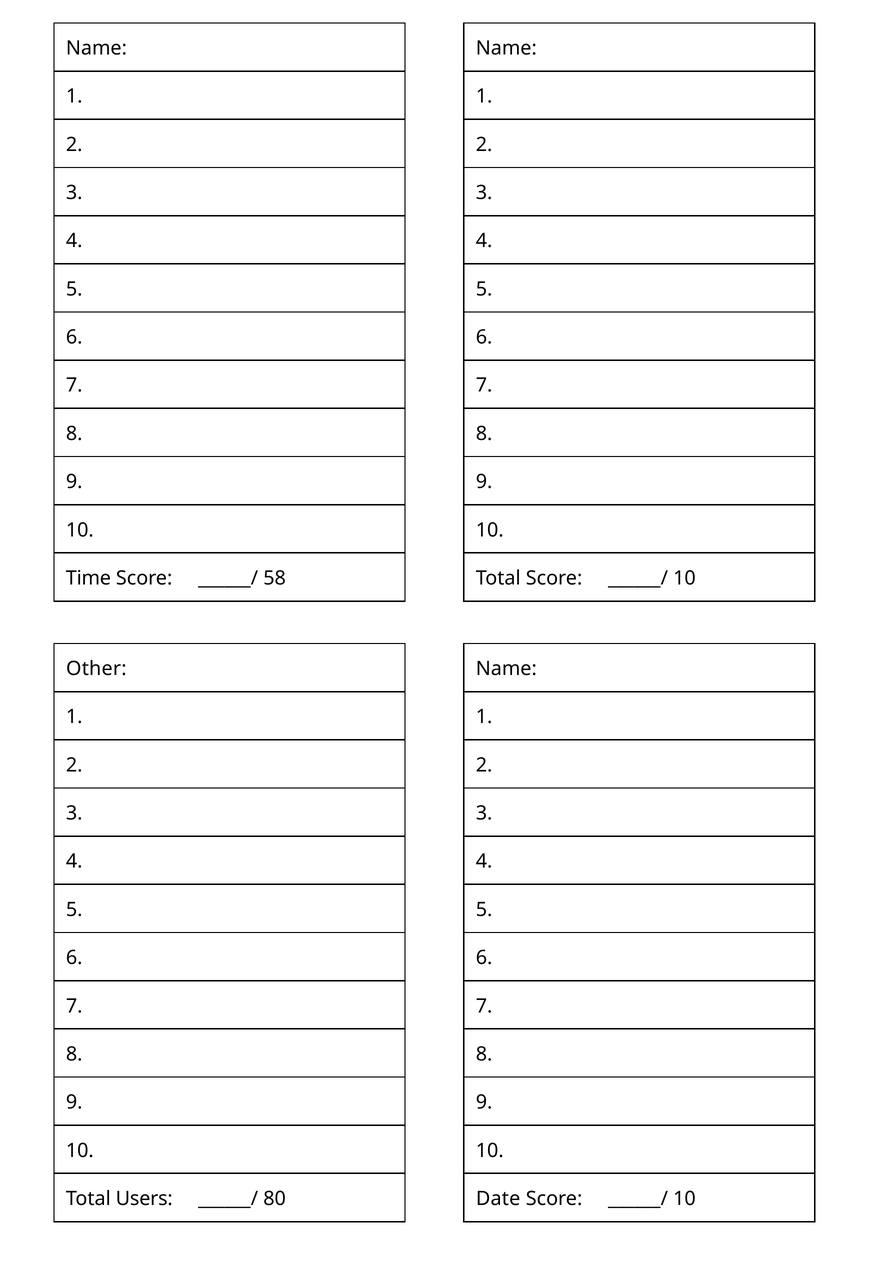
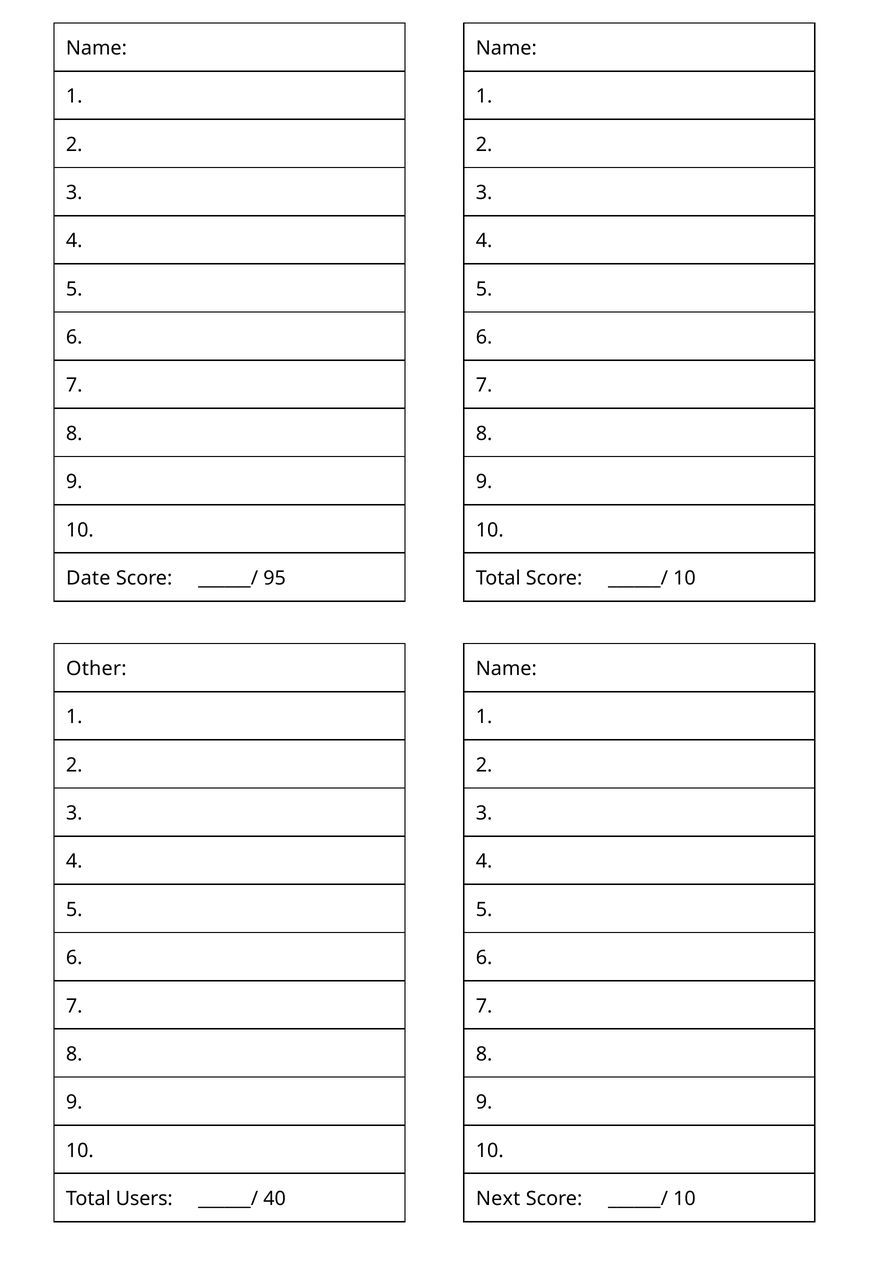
Time: Time -> Date (88, 578)
58: 58 -> 95 (275, 578)
80: 80 -> 40 (275, 1199)
Date: Date -> Next (498, 1199)
